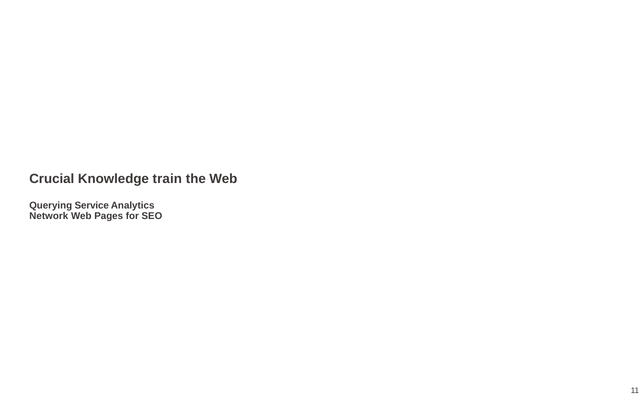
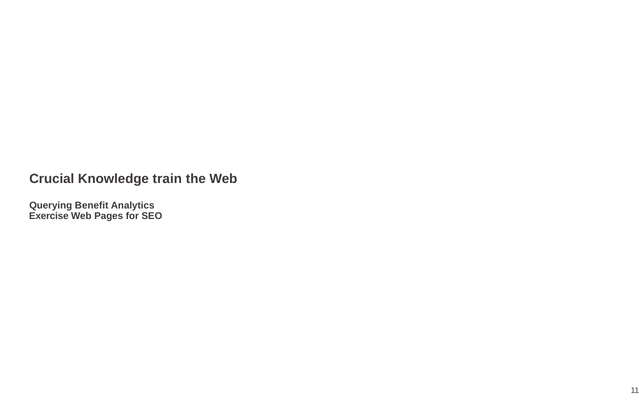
Service: Service -> Benefit (92, 205)
Network: Network -> Exercise (49, 216)
